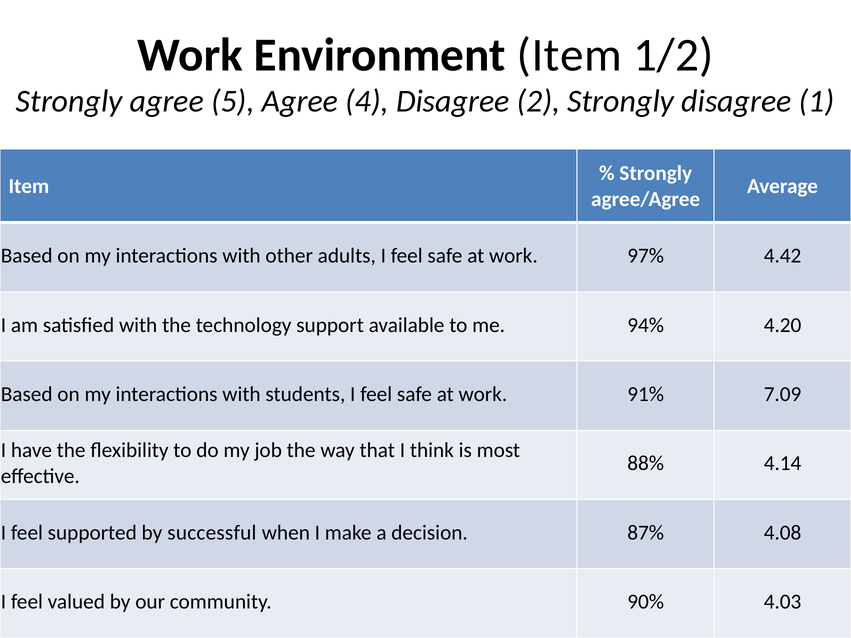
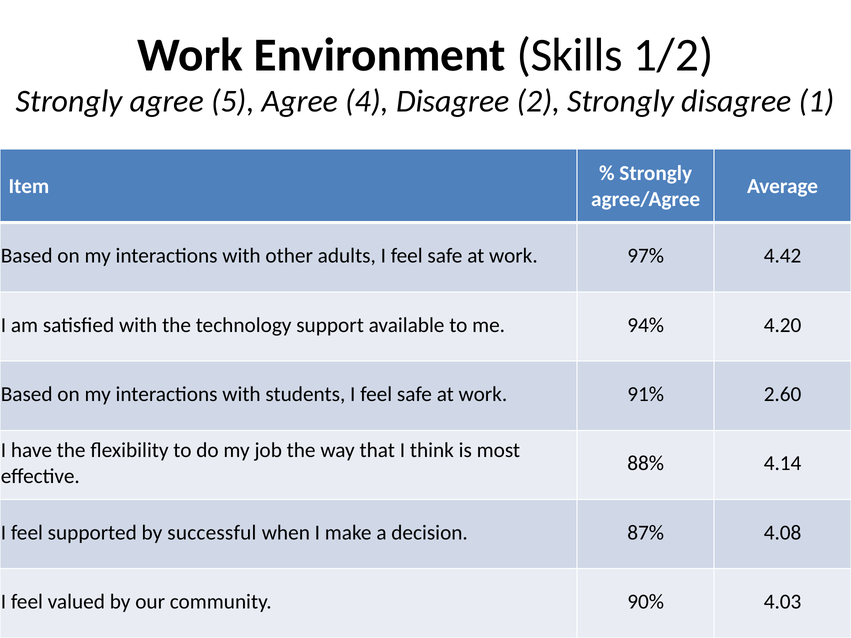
Environment Item: Item -> Skills (570, 55)
7.09: 7.09 -> 2.60 (783, 394)
